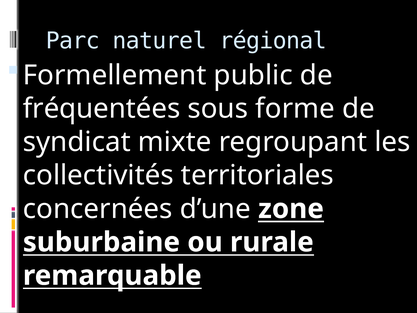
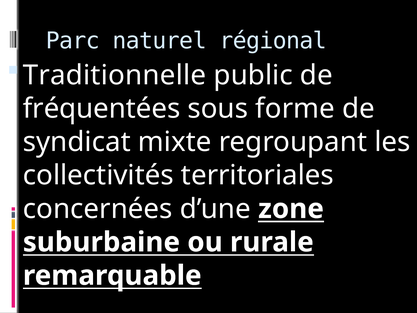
Formellement: Formellement -> Traditionnelle (115, 75)
